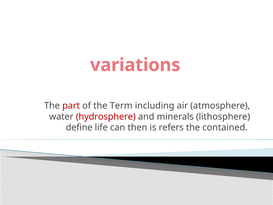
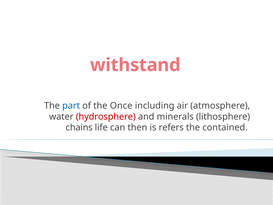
variations: variations -> withstand (135, 65)
part colour: red -> blue (71, 106)
Term: Term -> Once (121, 106)
define: define -> chains (79, 127)
